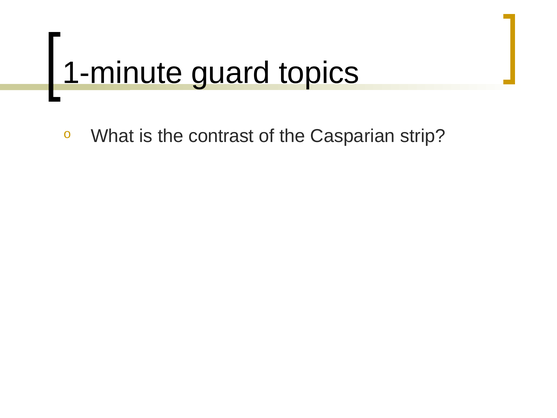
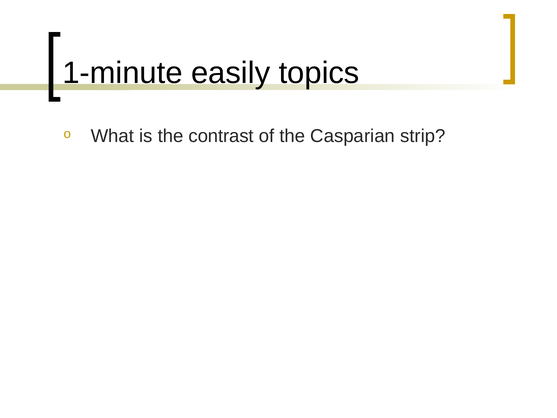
guard: guard -> easily (231, 73)
